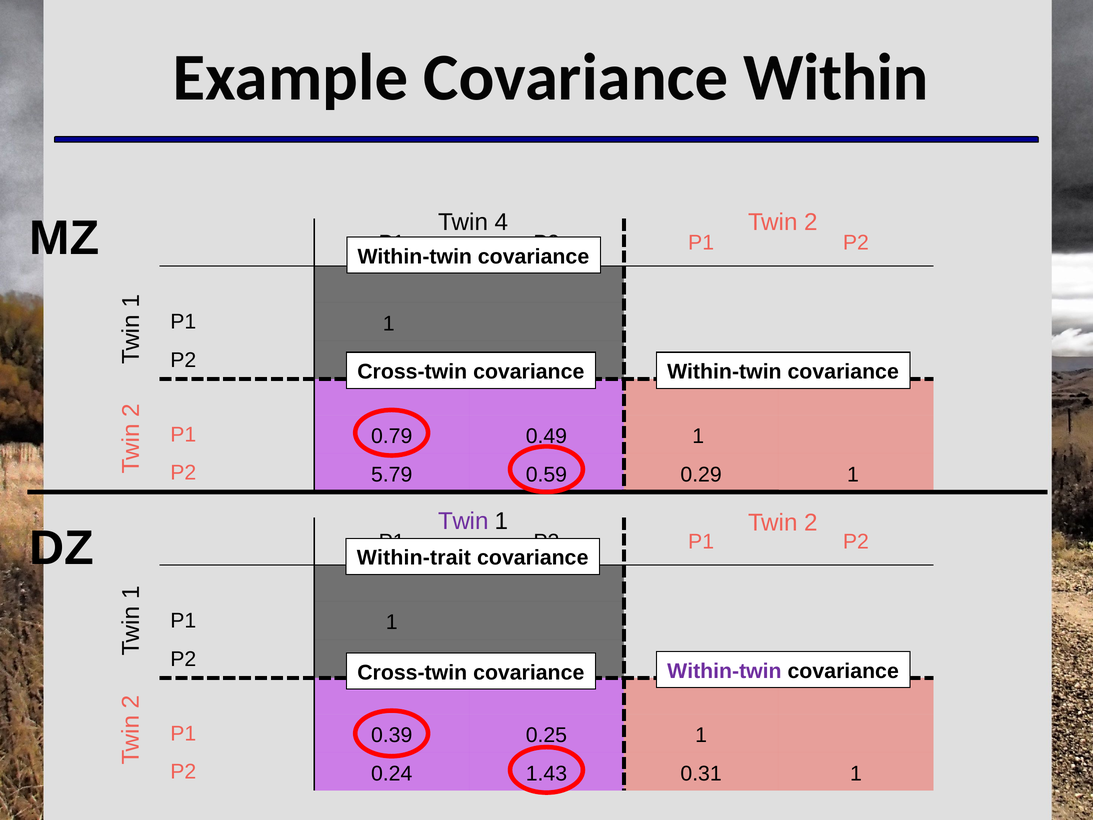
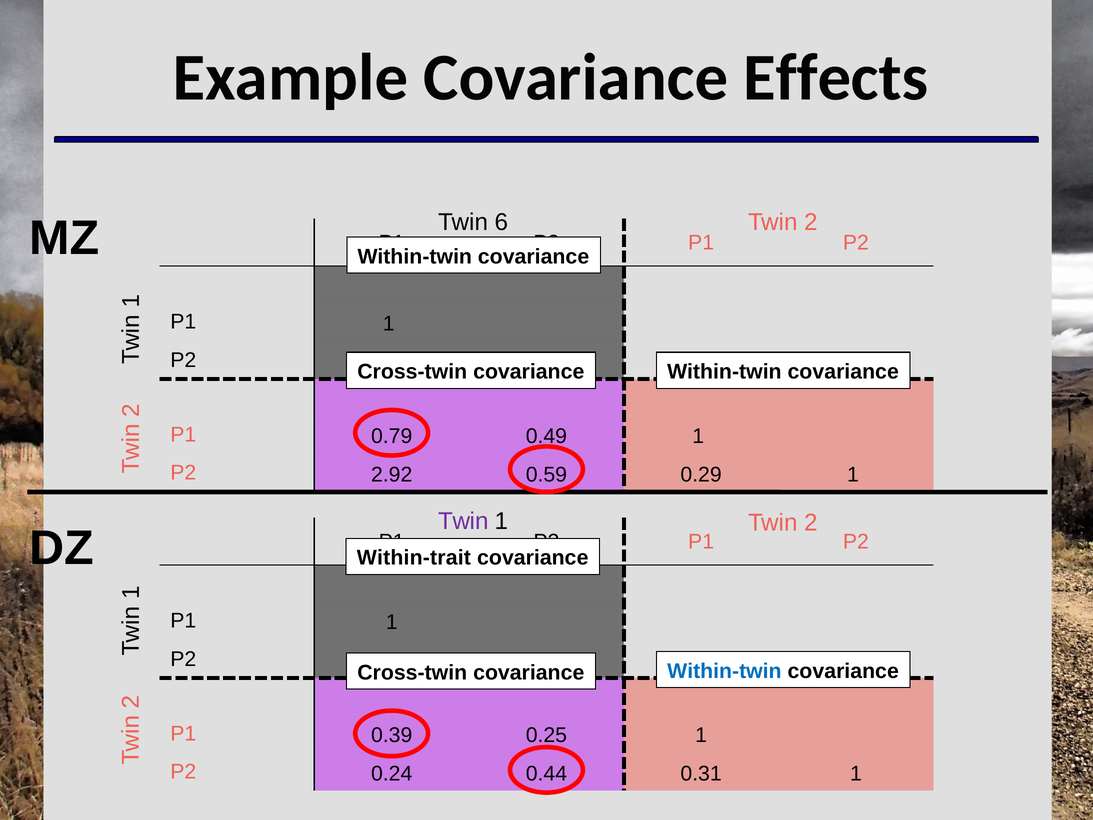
Within: Within -> Effects (836, 78)
4: 4 -> 6 (502, 222)
5.79: 5.79 -> 2.92 (392, 474)
Within-twin colour: purple -> blue (724, 671)
1.43: 1.43 -> 0.44 (546, 773)
